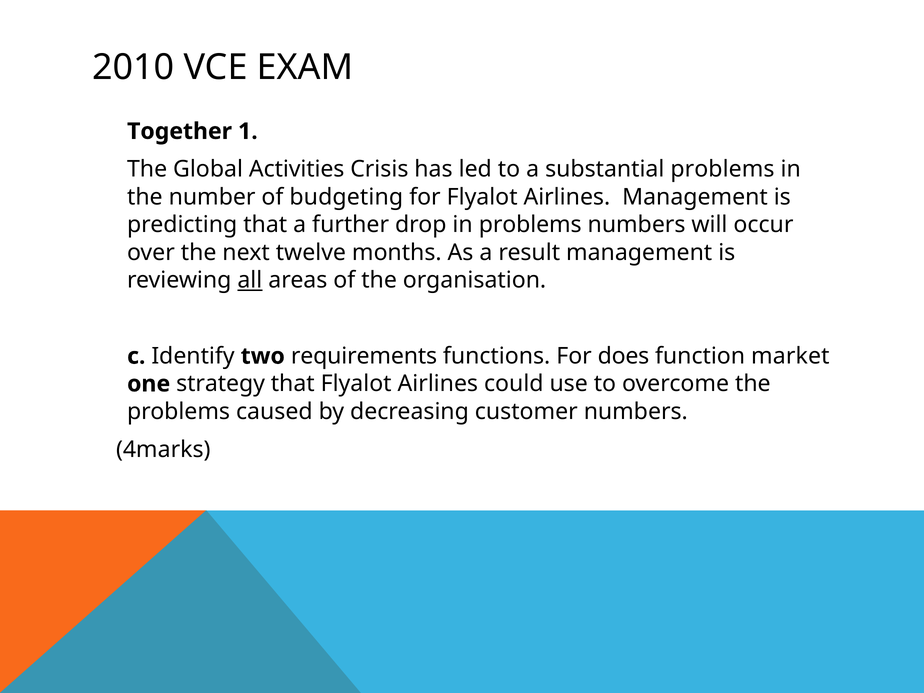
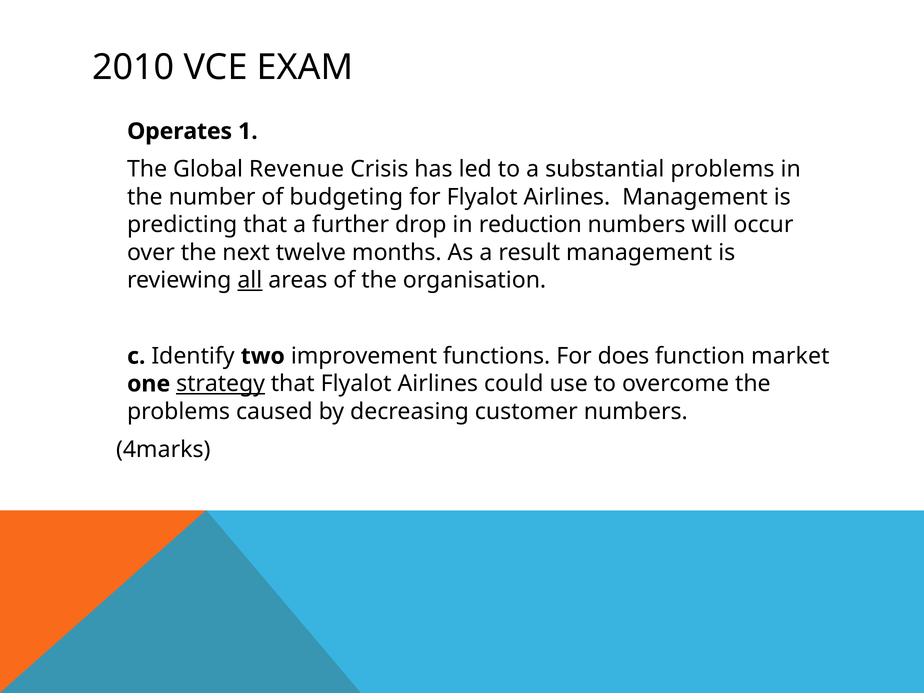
Together: Together -> Operates (180, 131)
Activities: Activities -> Revenue (297, 169)
in problems: problems -> reduction (530, 225)
requirements: requirements -> improvement (364, 356)
strategy underline: none -> present (221, 384)
